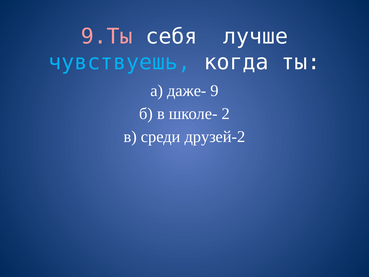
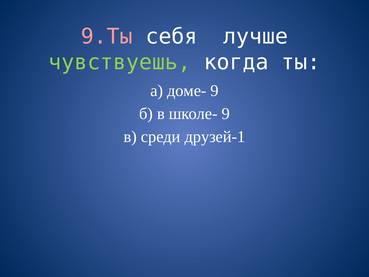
чувствуешь colour: light blue -> light green (120, 62)
даже-: даже- -> доме- (187, 91)
школе- 2: 2 -> 9 (226, 114)
друзей-2: друзей-2 -> друзей-1 (215, 137)
